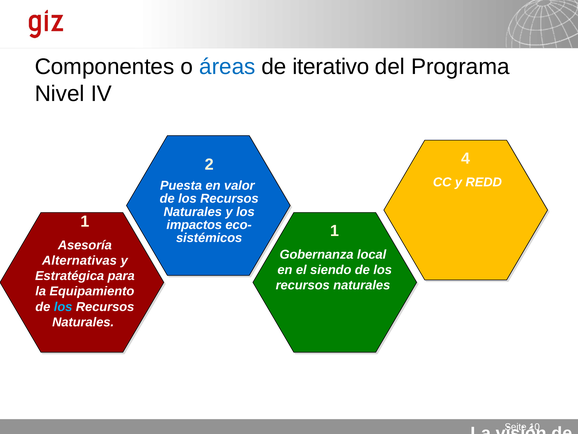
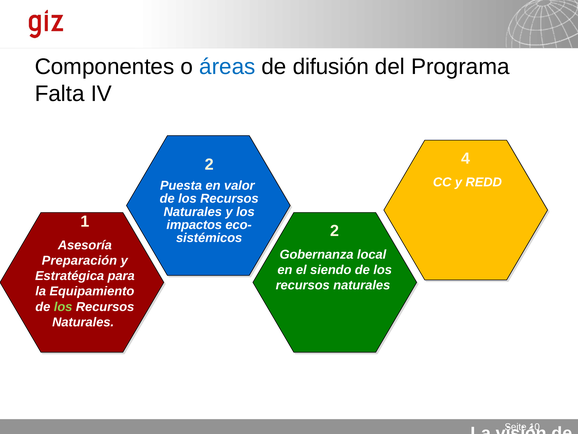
iterativo: iterativo -> difusión (331, 67)
Nivel: Nivel -> Falta (60, 94)
1: 1 -> 2 (335, 231)
Alternativas: Alternativas -> Preparación (79, 260)
los colour: light blue -> light green (63, 306)
